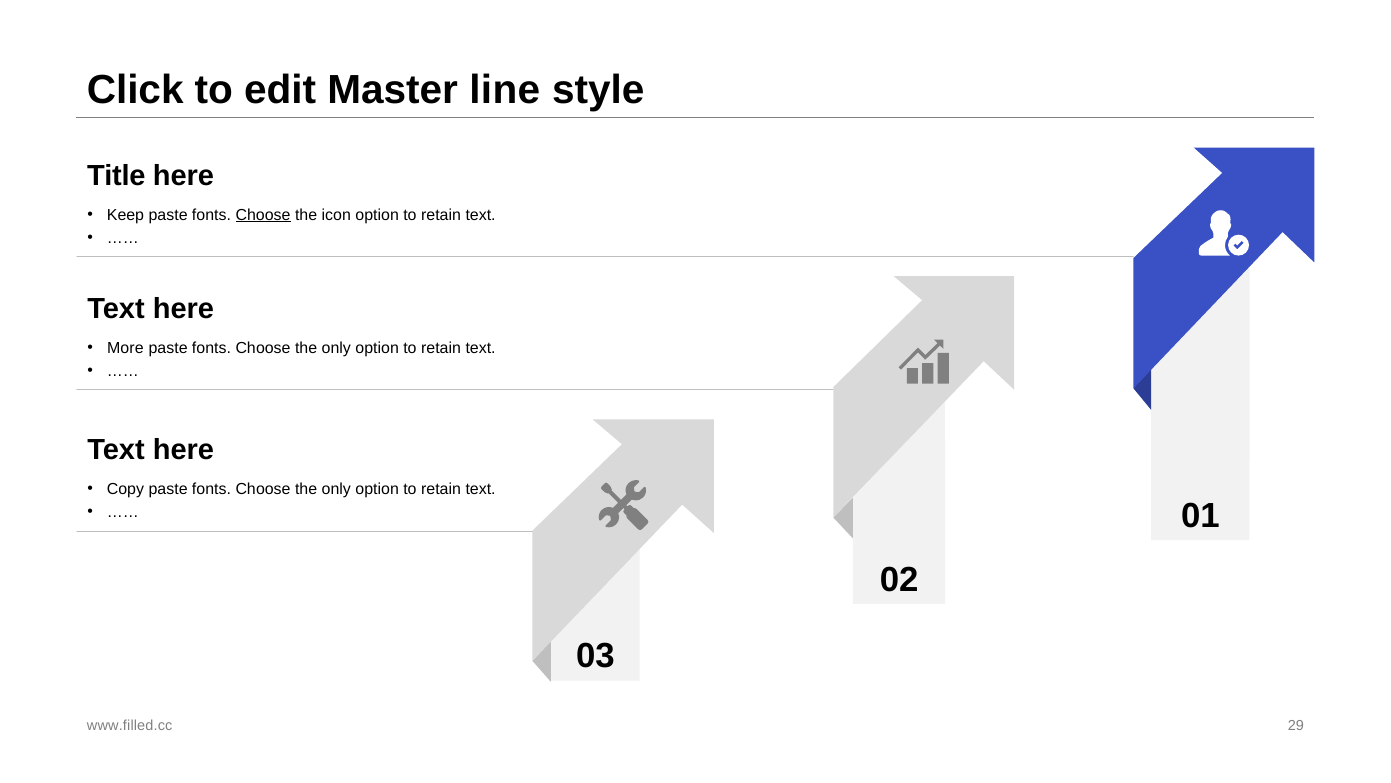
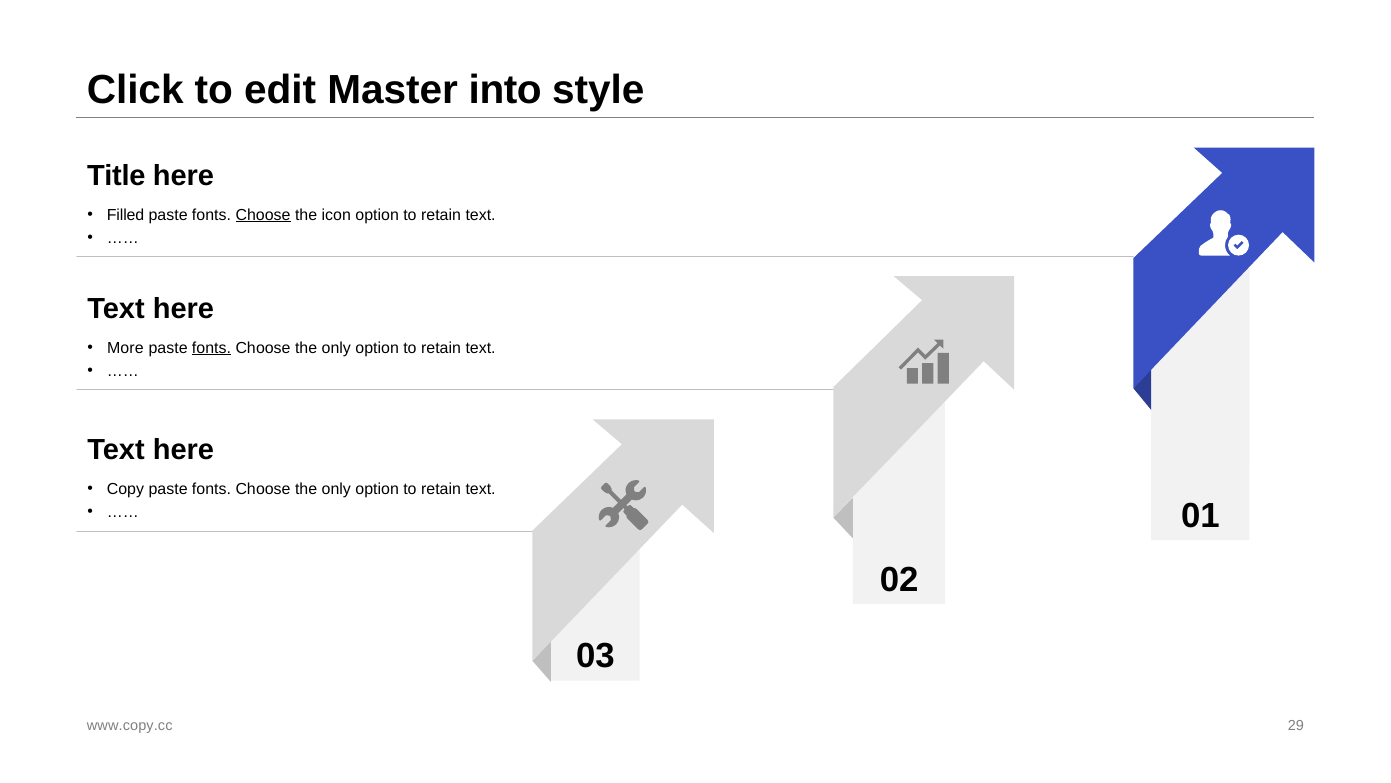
line: line -> into (505, 90)
Keep: Keep -> Filled (126, 215)
fonts underline: none -> present (212, 348)
www.filled.cc: www.filled.cc -> www.copy.cc (130, 725)
